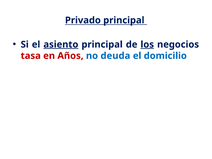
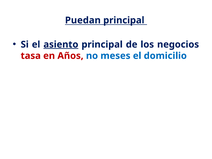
Privado: Privado -> Puedan (83, 20)
los underline: present -> none (147, 44)
deuda: deuda -> meses (115, 56)
